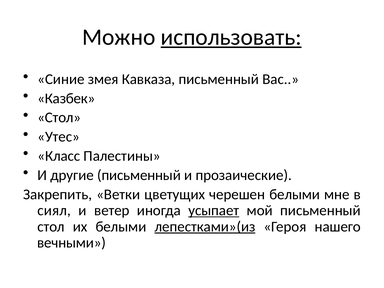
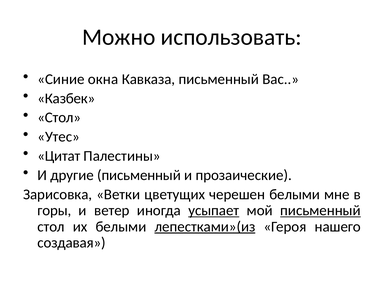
использовать underline: present -> none (231, 37)
змея: змея -> окна (103, 79)
Класс: Класс -> Цитат (59, 156)
Закрепить: Закрепить -> Зарисовка (58, 194)
сиял: сиял -> горы (54, 210)
письменный underline: none -> present (320, 210)
вечными: вечными -> создавая (71, 243)
